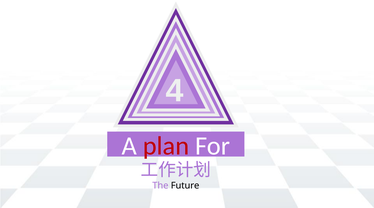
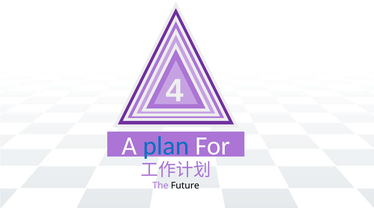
plan colour: red -> blue (166, 146)
